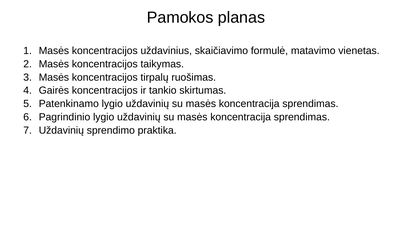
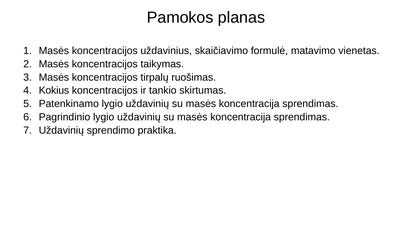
Gairės: Gairės -> Kokius (54, 90)
